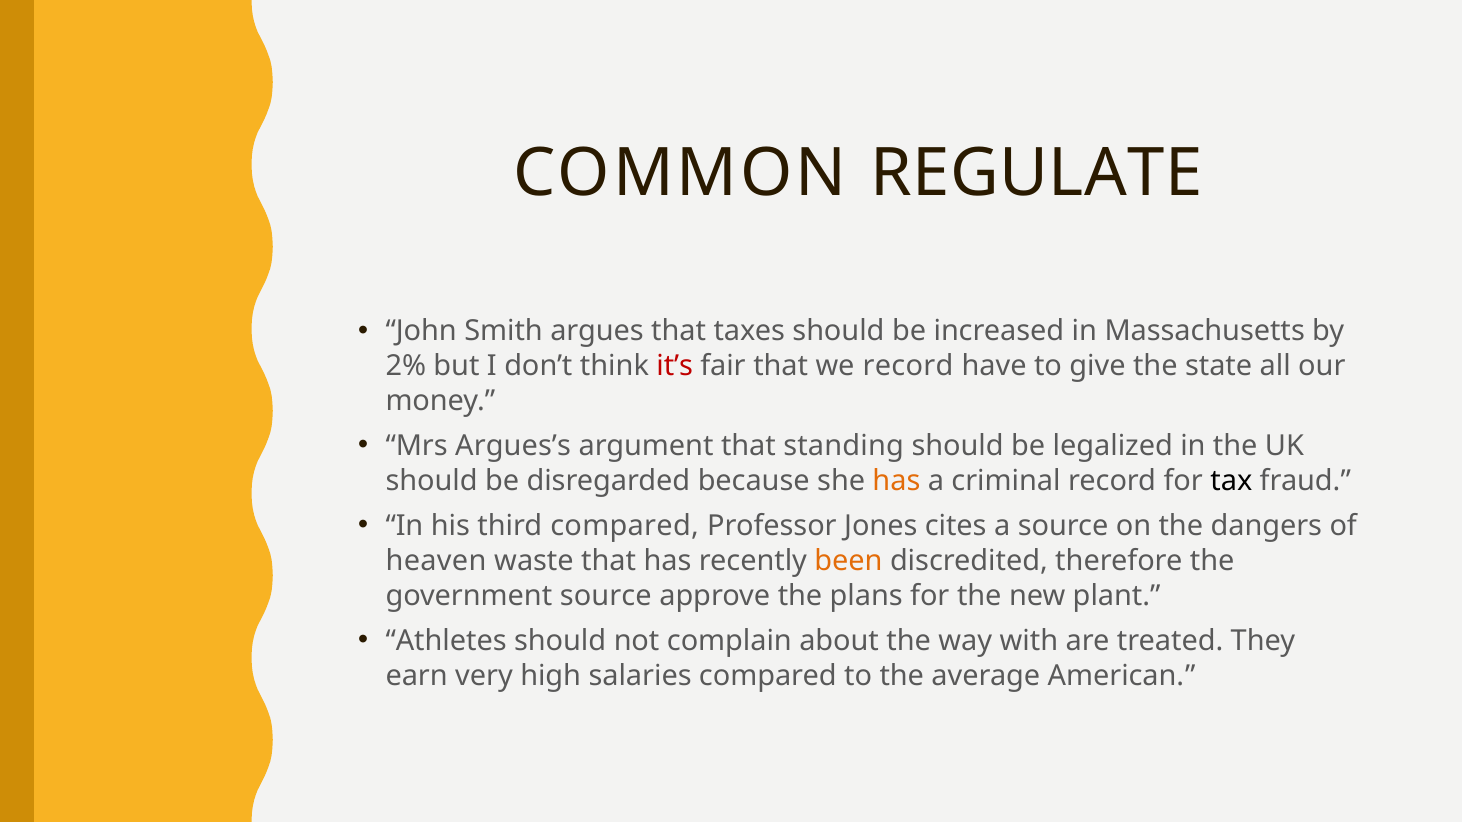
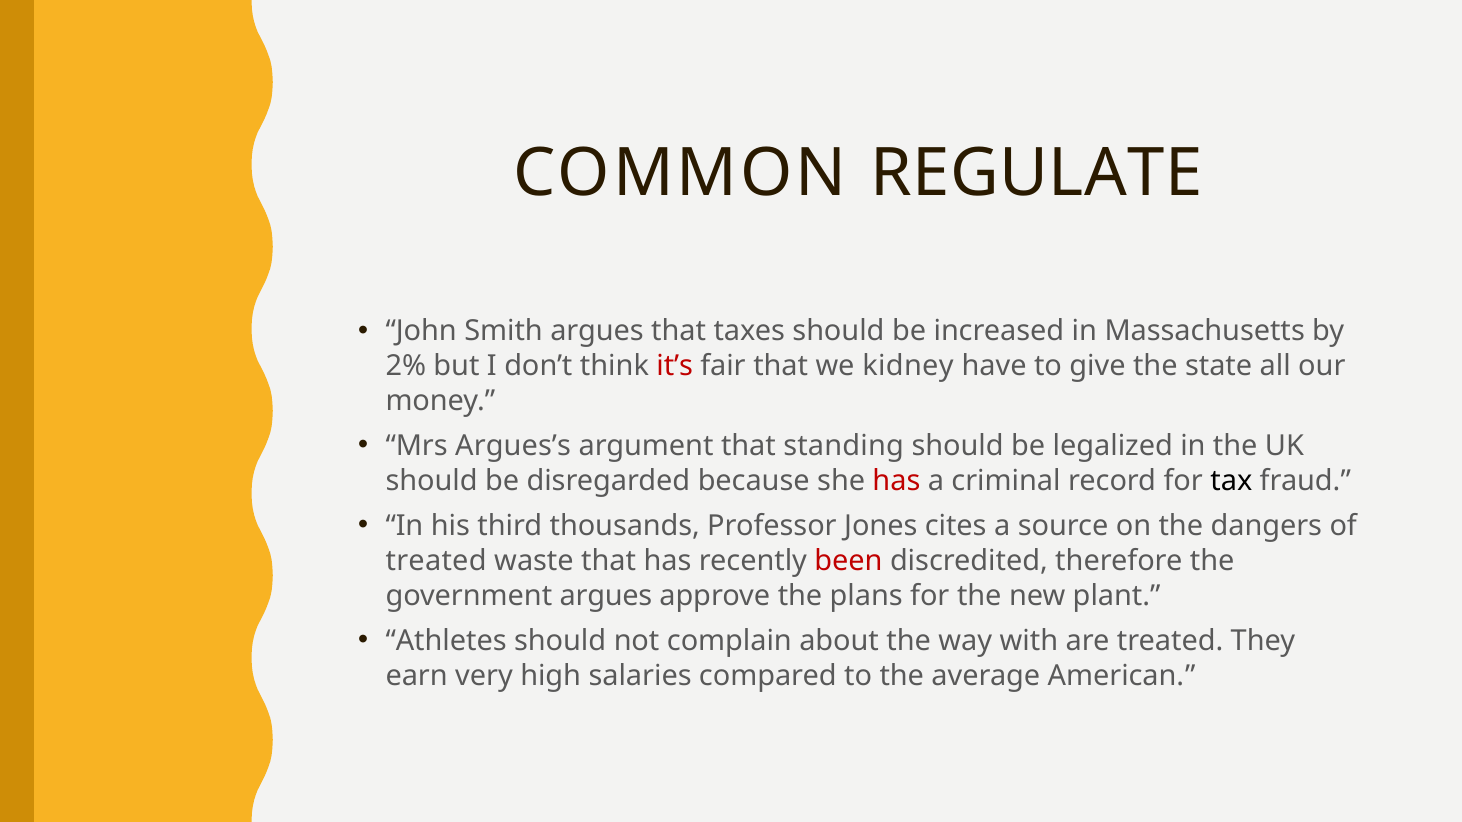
we record: record -> kidney (908, 366)
has colour: orange -> red (896, 481)
third compared: compared -> thousands (625, 526)
heaven: heaven -> treated (436, 561)
been colour: orange -> red (848, 561)
government source: source -> argues (606, 596)
